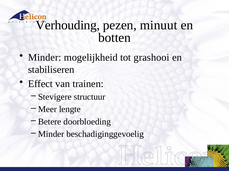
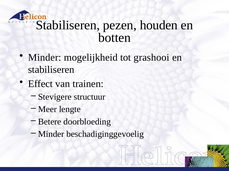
Verhouding: Verhouding -> Stabiliseren (68, 25)
minuut: minuut -> houden (159, 25)
